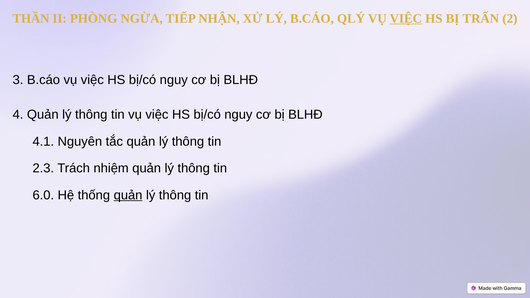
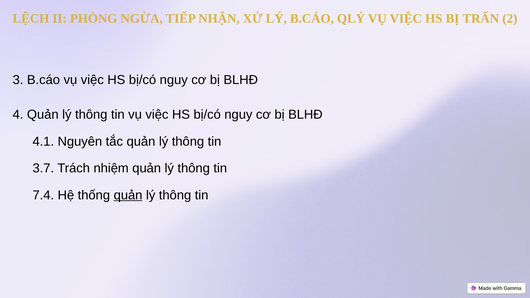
THẦN: THẦN -> LỆCH (31, 18)
VIỆC underline: present -> none (406, 18)
2.3: 2.3 -> 3.7 (43, 168)
6.0: 6.0 -> 7.4 (43, 195)
